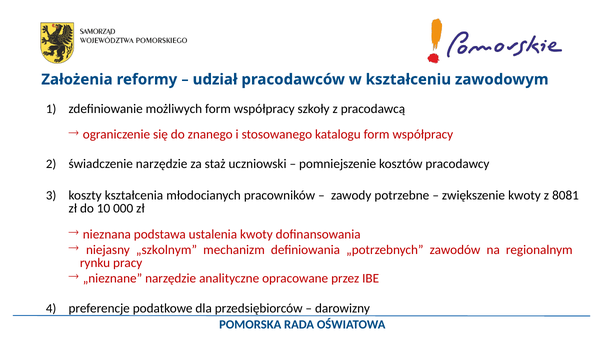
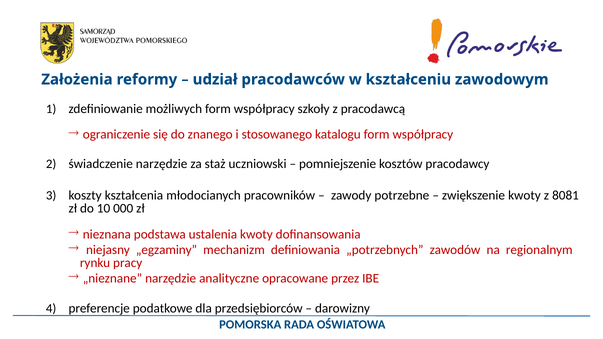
„szkolnym: „szkolnym -> „egzaminy (167, 250)
